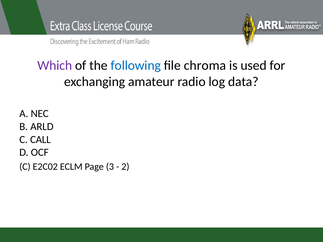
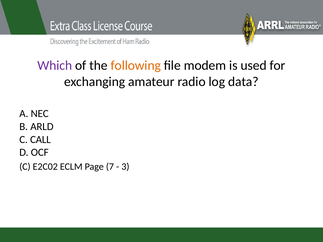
following colour: blue -> orange (136, 66)
chroma: chroma -> modem (205, 66)
3: 3 -> 7 (110, 167)
2: 2 -> 3 (125, 167)
